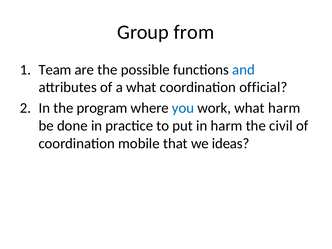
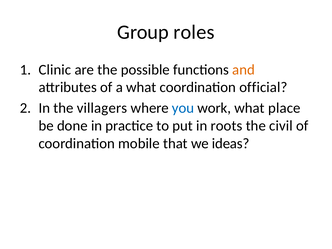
from: from -> roles (194, 32)
Team: Team -> Clinic (55, 70)
and colour: blue -> orange (243, 70)
program: program -> villagers (102, 108)
what harm: harm -> place (284, 108)
in harm: harm -> roots (227, 126)
